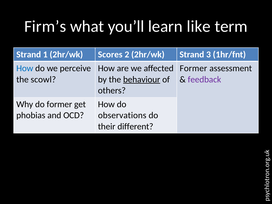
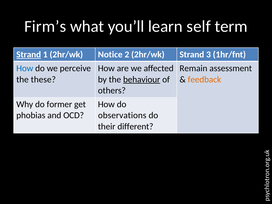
like: like -> self (199, 26)
Strand underline: none -> present (29, 55)
Scores: Scores -> Notice (110, 55)
Former: Former -> Remain (193, 68)
scowl: scowl -> these (43, 79)
feedback colour: purple -> orange (204, 79)
